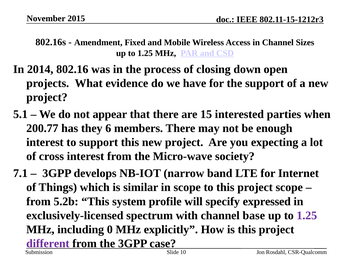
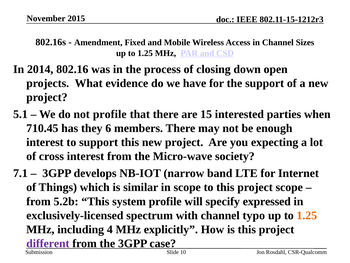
not appear: appear -> profile (110, 114)
200.77: 200.77 -> 710.45 (42, 128)
base: base -> typo (254, 215)
1.25 colour: purple -> orange (307, 215)
0: 0 -> 4 (110, 229)
